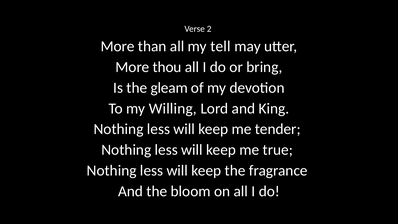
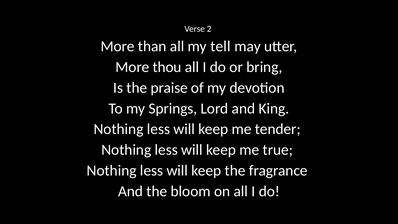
gleam: gleam -> praise (169, 88)
Willing: Willing -> Springs (173, 108)
